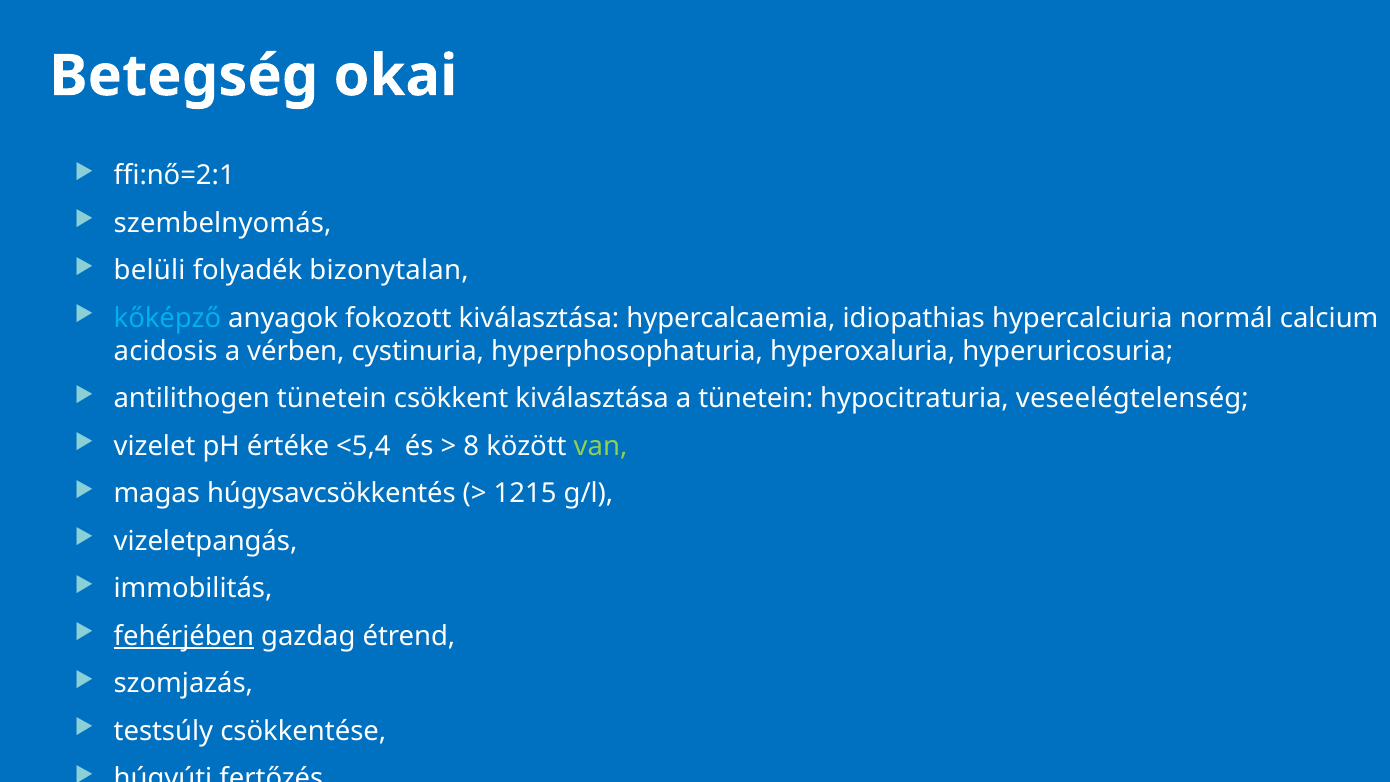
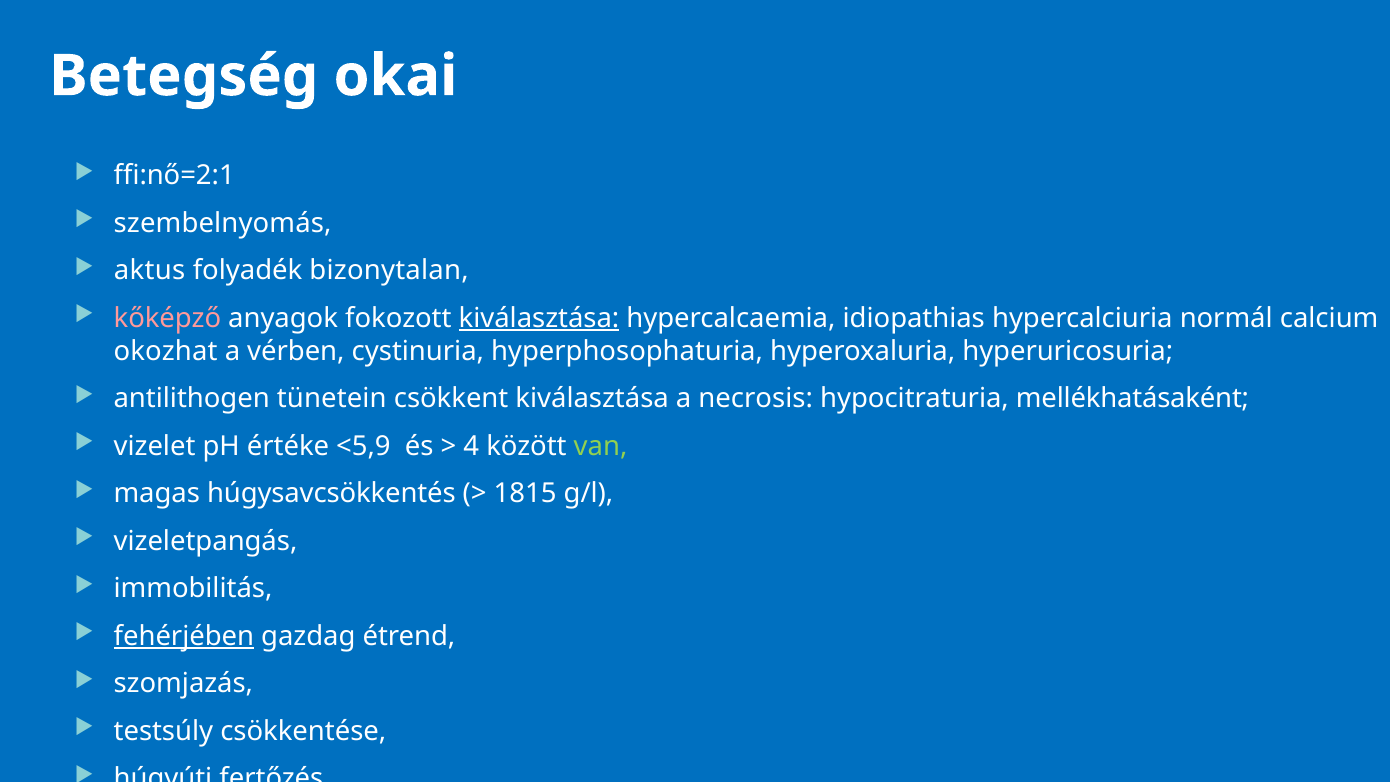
belüli: belüli -> aktus (150, 271)
kőképző colour: light blue -> pink (167, 318)
kiválasztása underline: none -> present (539, 318)
acidosis: acidosis -> okozhat (166, 351)
a tünetein: tünetein -> necrosis (756, 399)
veseelégtelenség: veseelégtelenség -> mellékhatásaként (1133, 399)
<5,4: <5,4 -> <5,9 (363, 446)
8: 8 -> 4 (471, 446)
1215: 1215 -> 1815 (525, 494)
